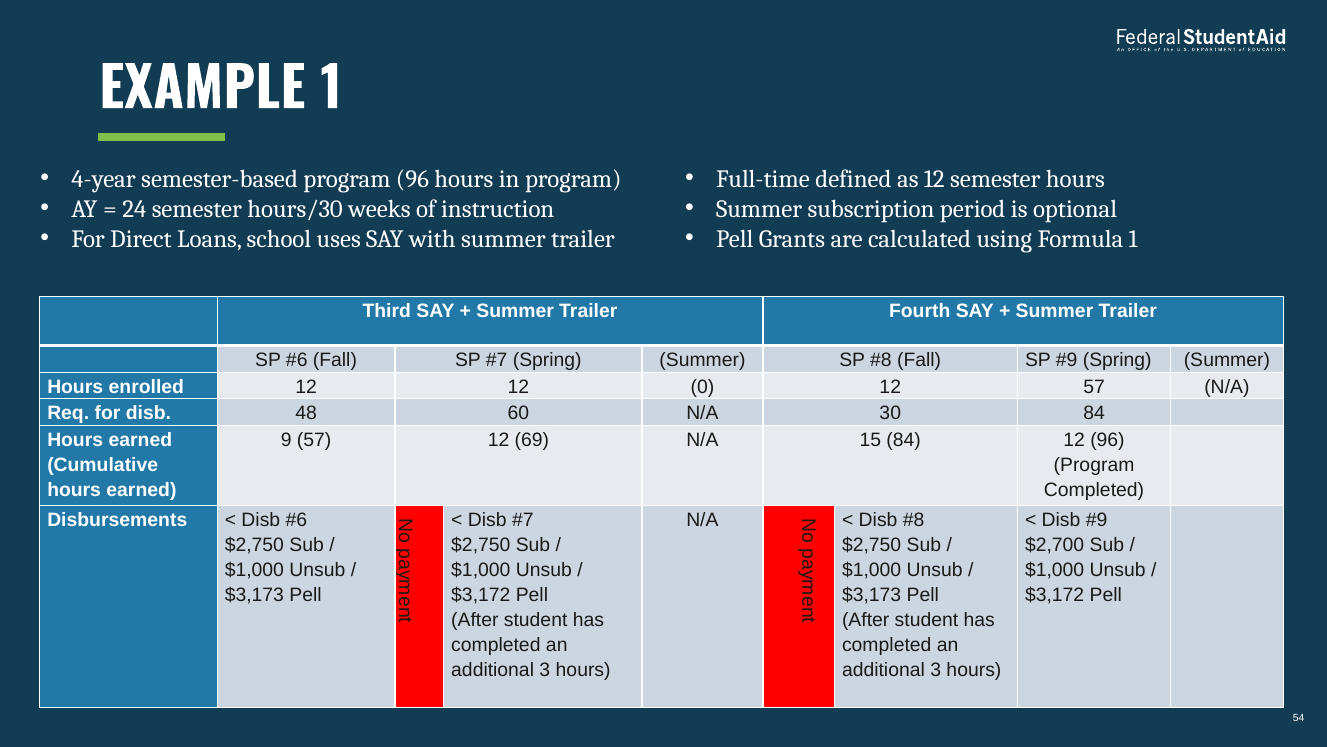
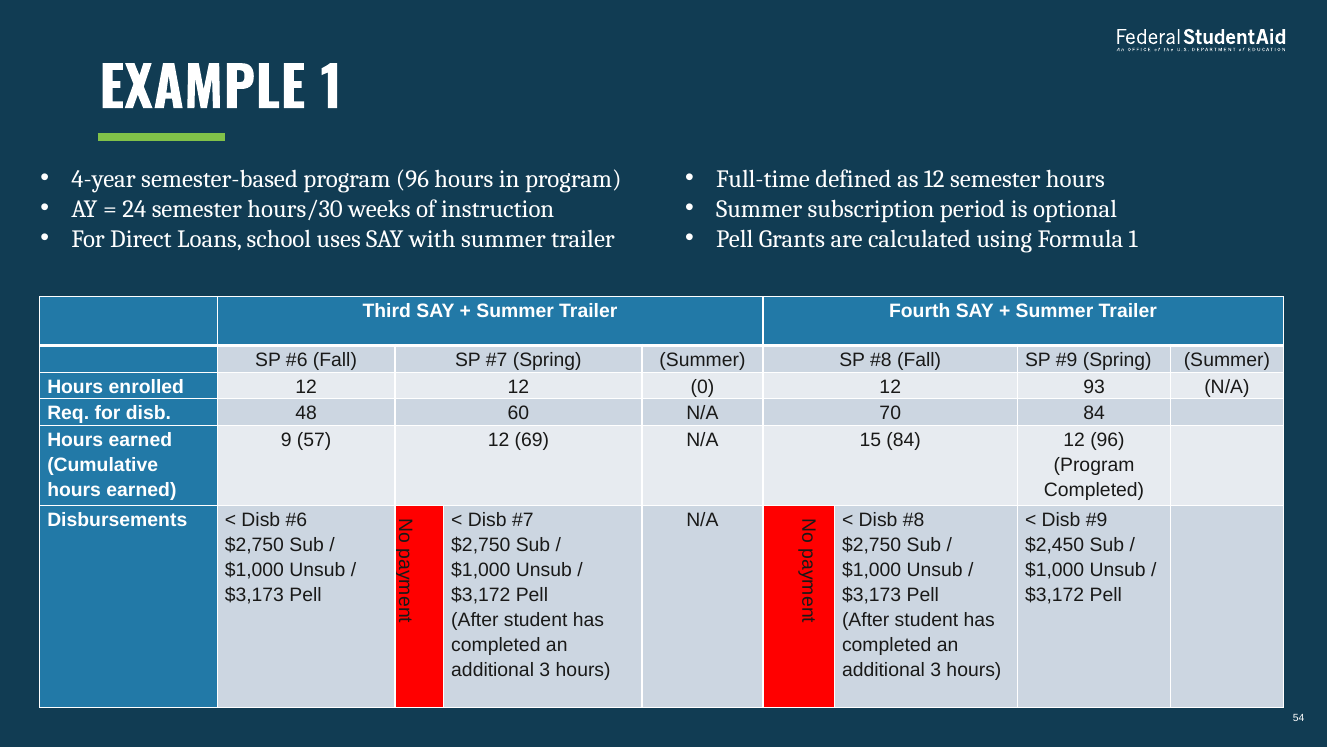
12 57: 57 -> 93 (1094, 386)
30: 30 -> 70 (890, 413)
$2,700: $2,700 -> $2,450 (1055, 545)
